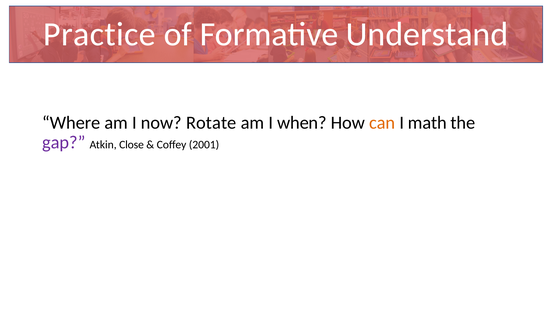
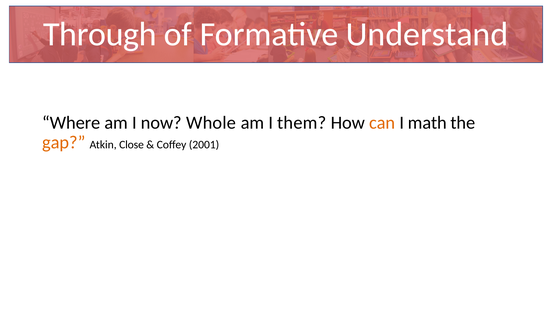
Practice: Practice -> Through (100, 34)
Rotate: Rotate -> Whole (211, 122)
when: when -> them (302, 122)
gap colour: purple -> orange (64, 142)
